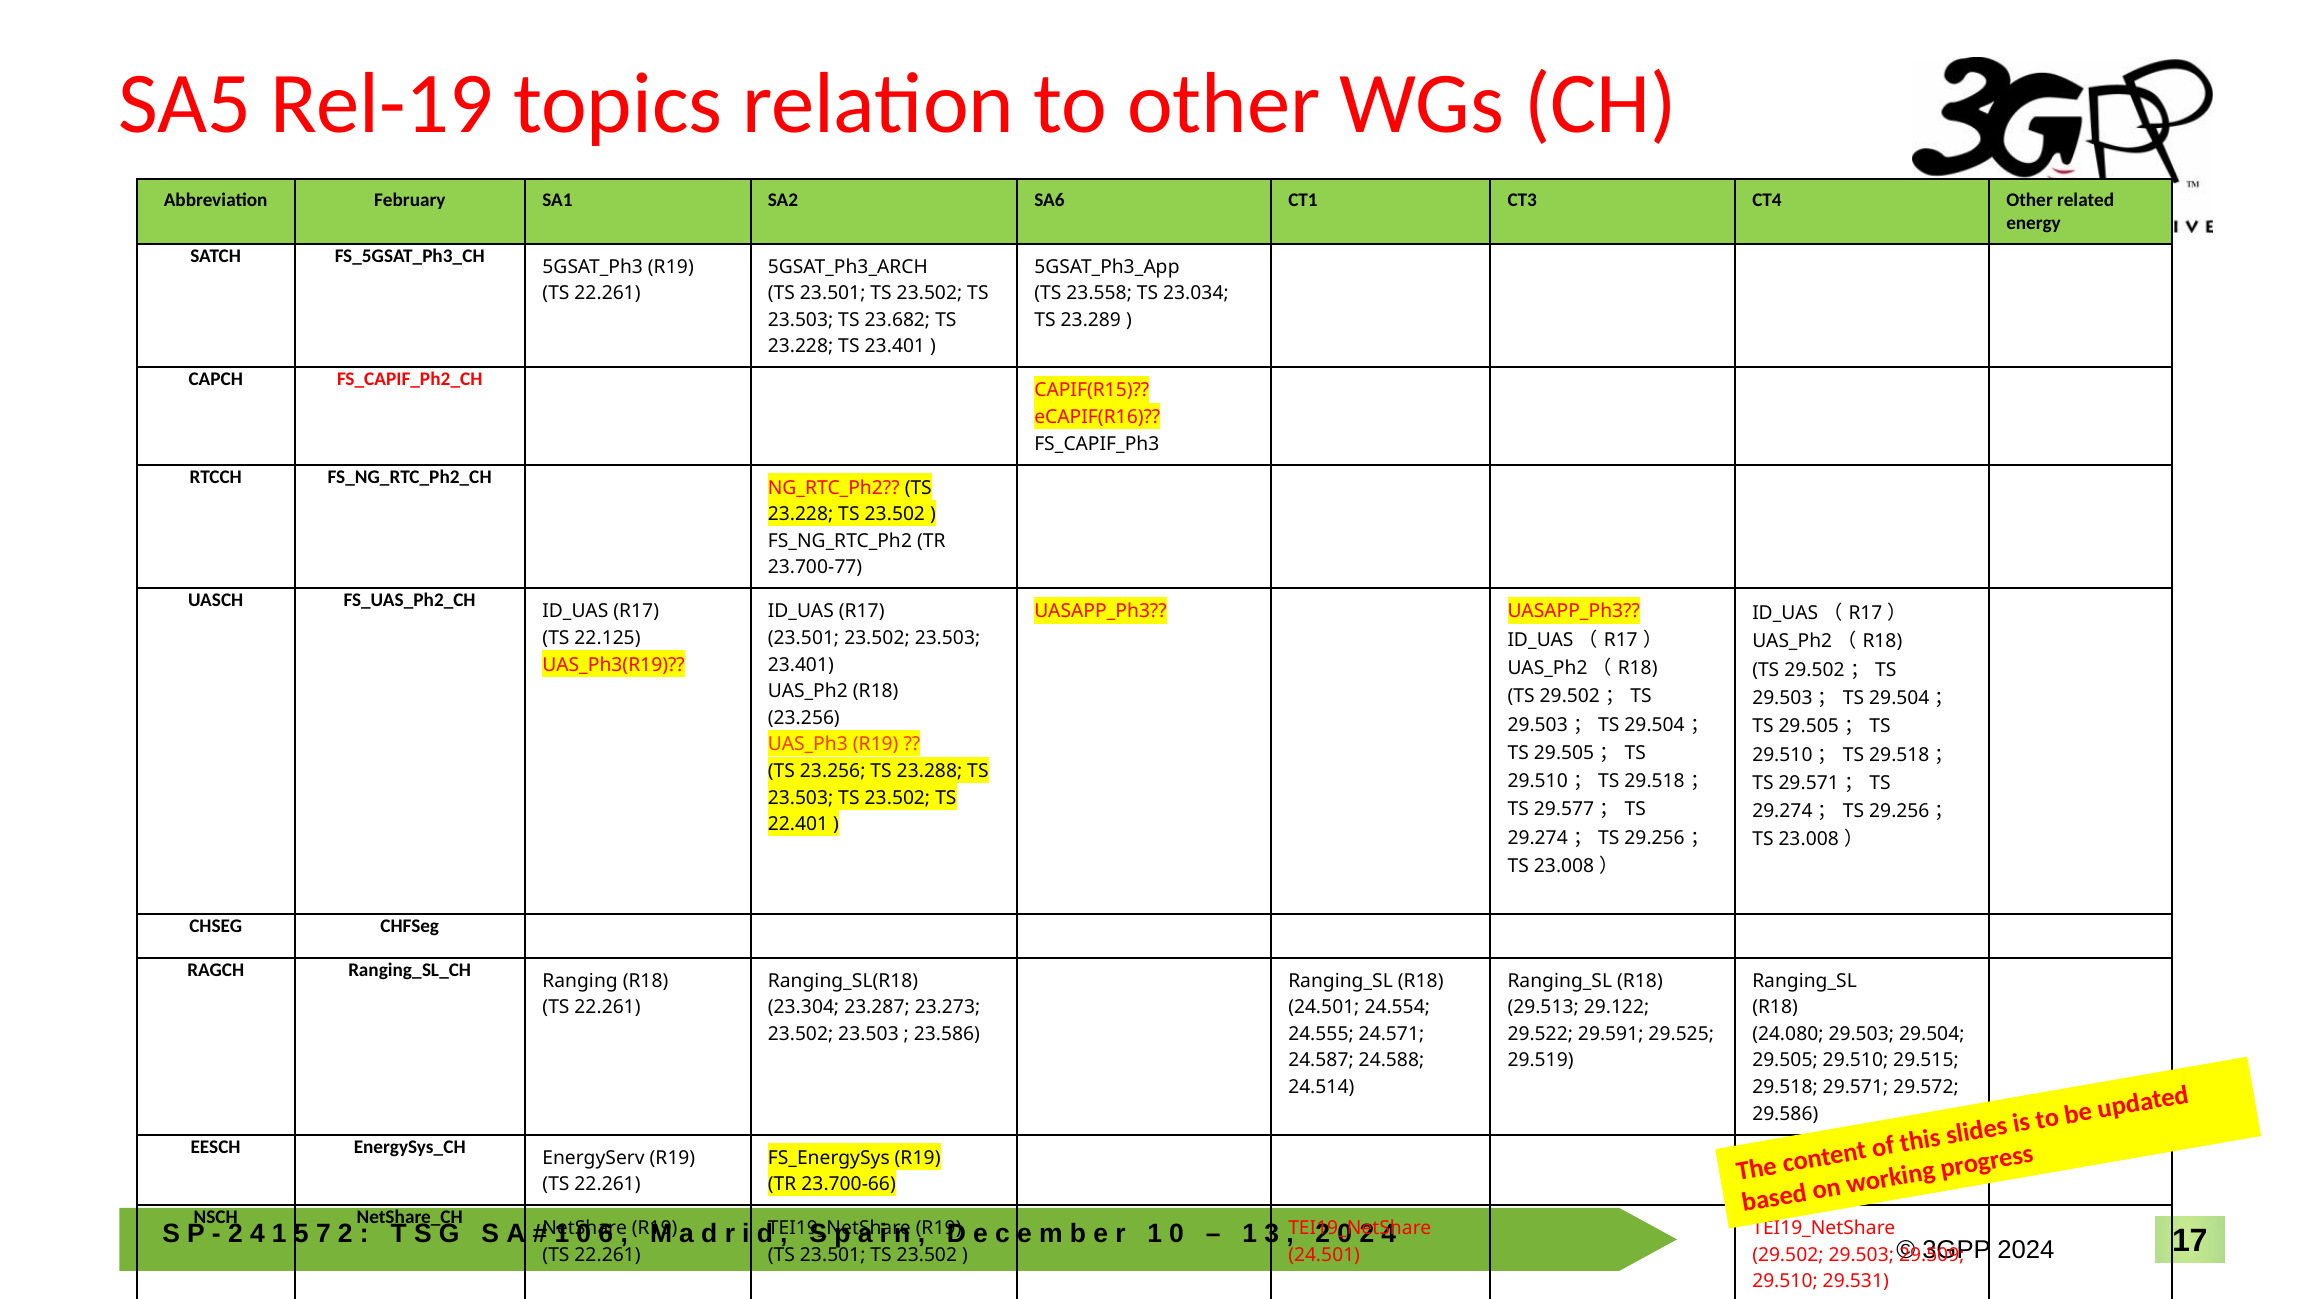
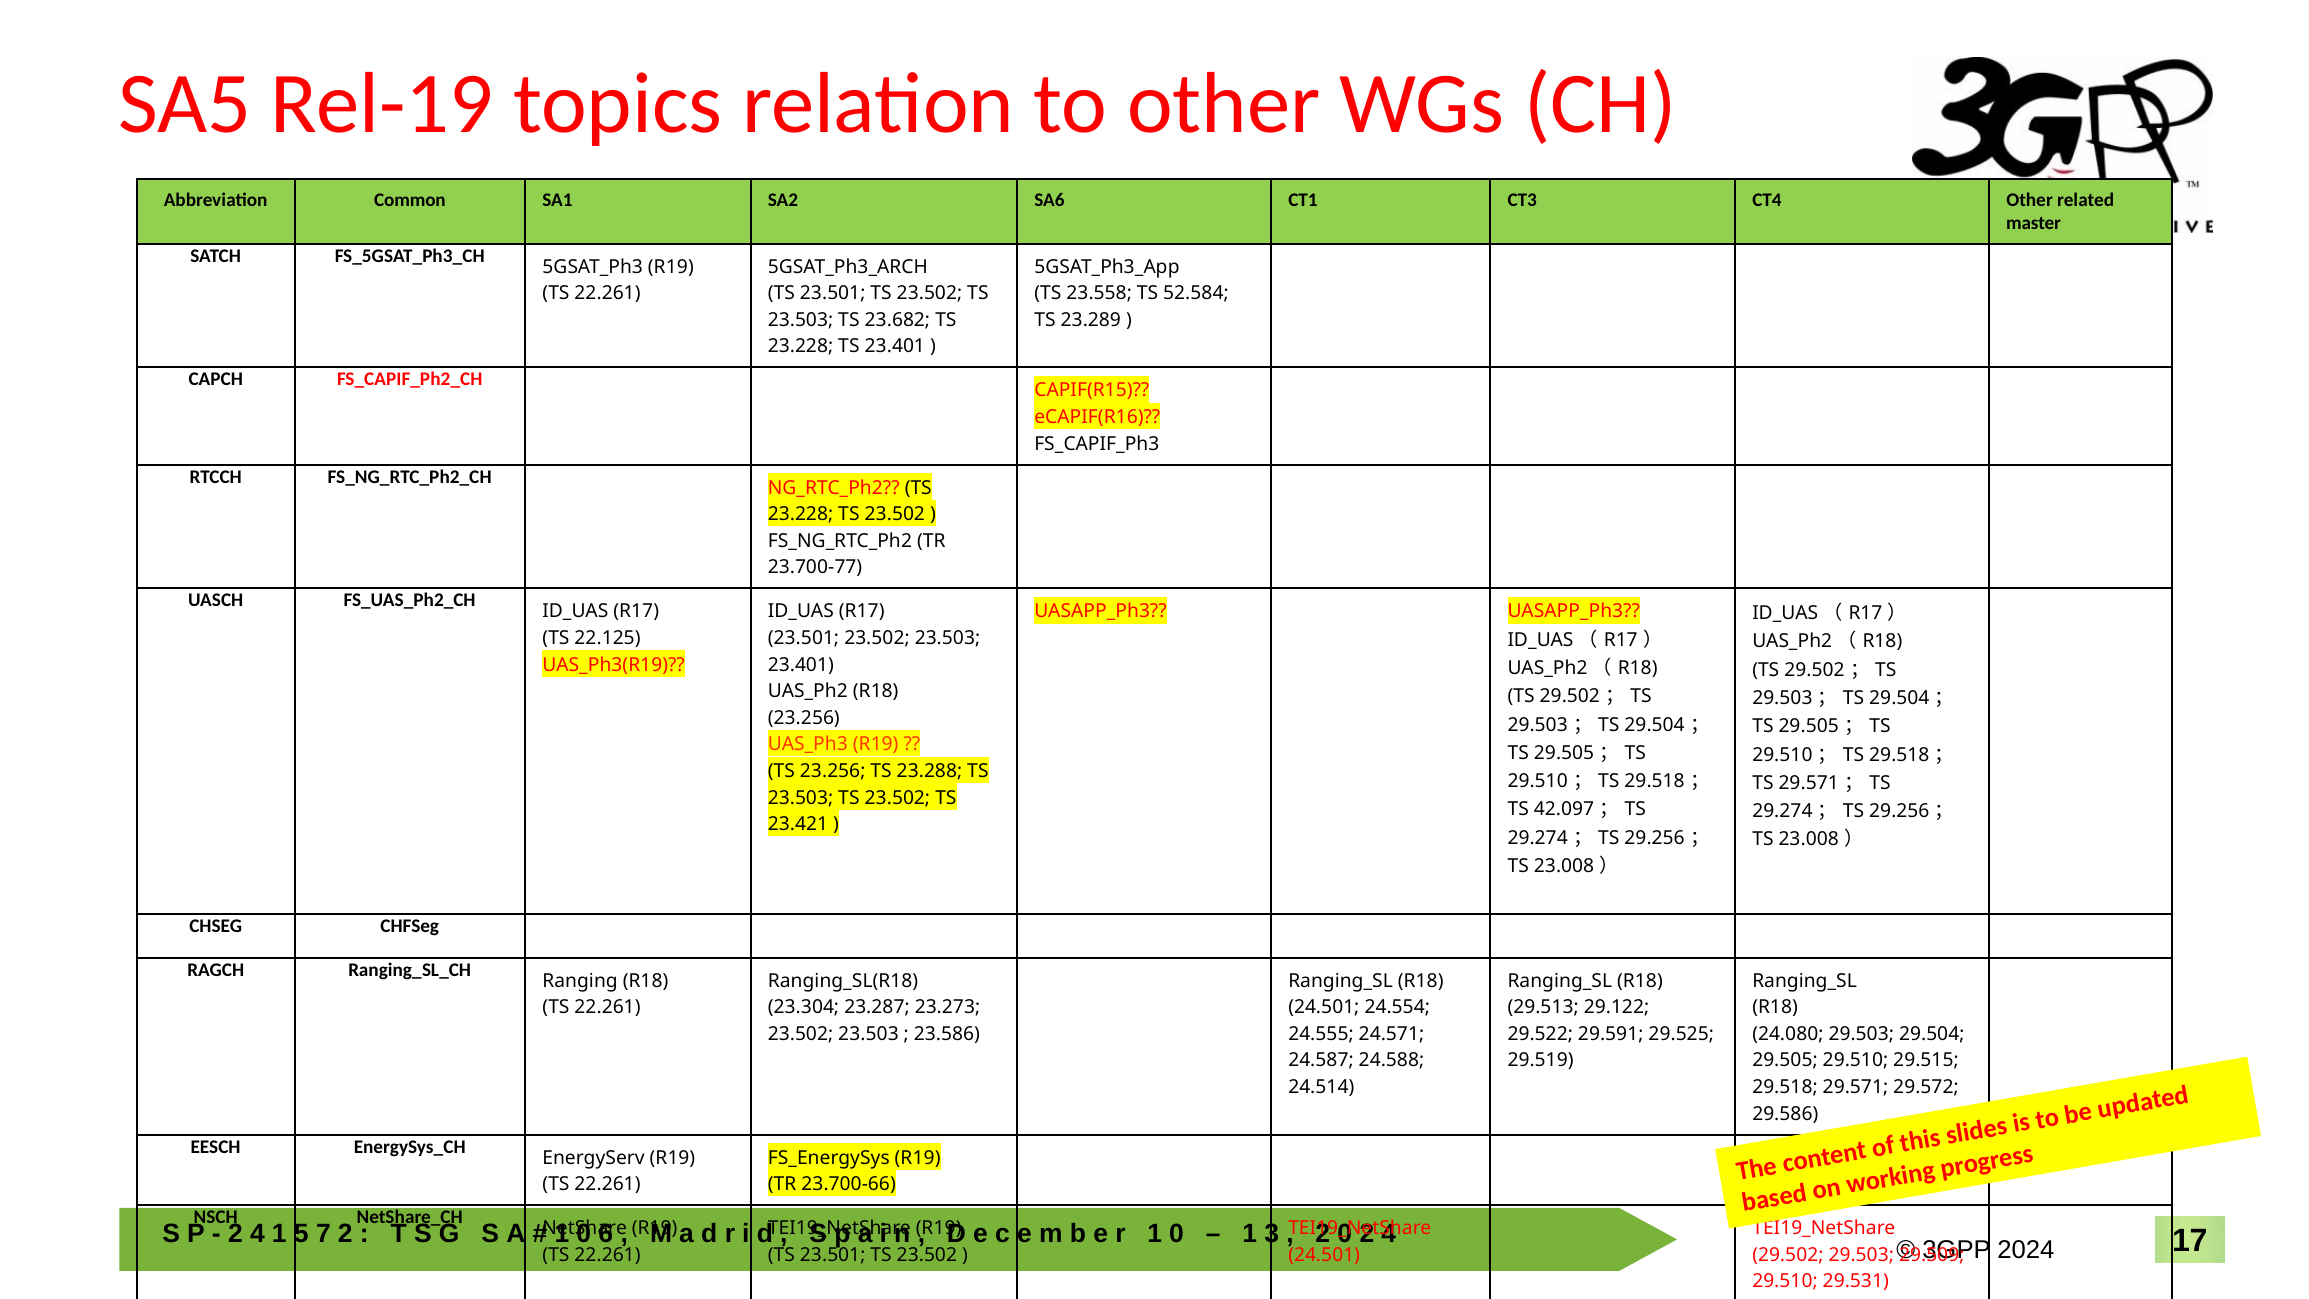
February: February -> Common (410, 200)
energy: energy -> master (2034, 223)
23.034: 23.034 -> 52.584 (1196, 293)
29.577: 29.577 -> 42.097 (1564, 809)
22.401: 22.401 -> 23.421 (798, 824)
